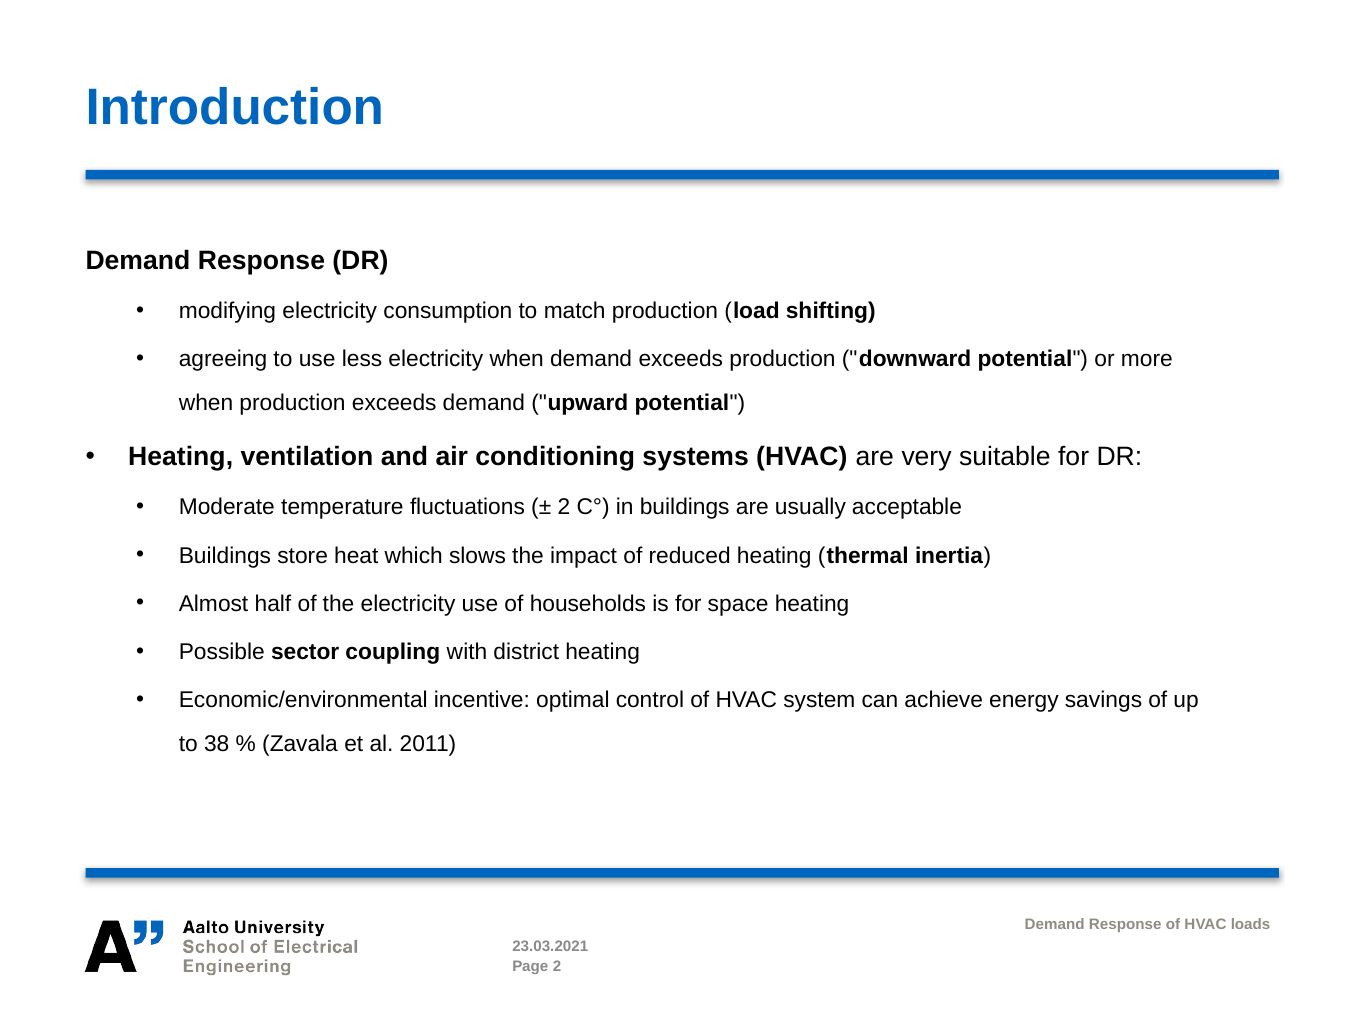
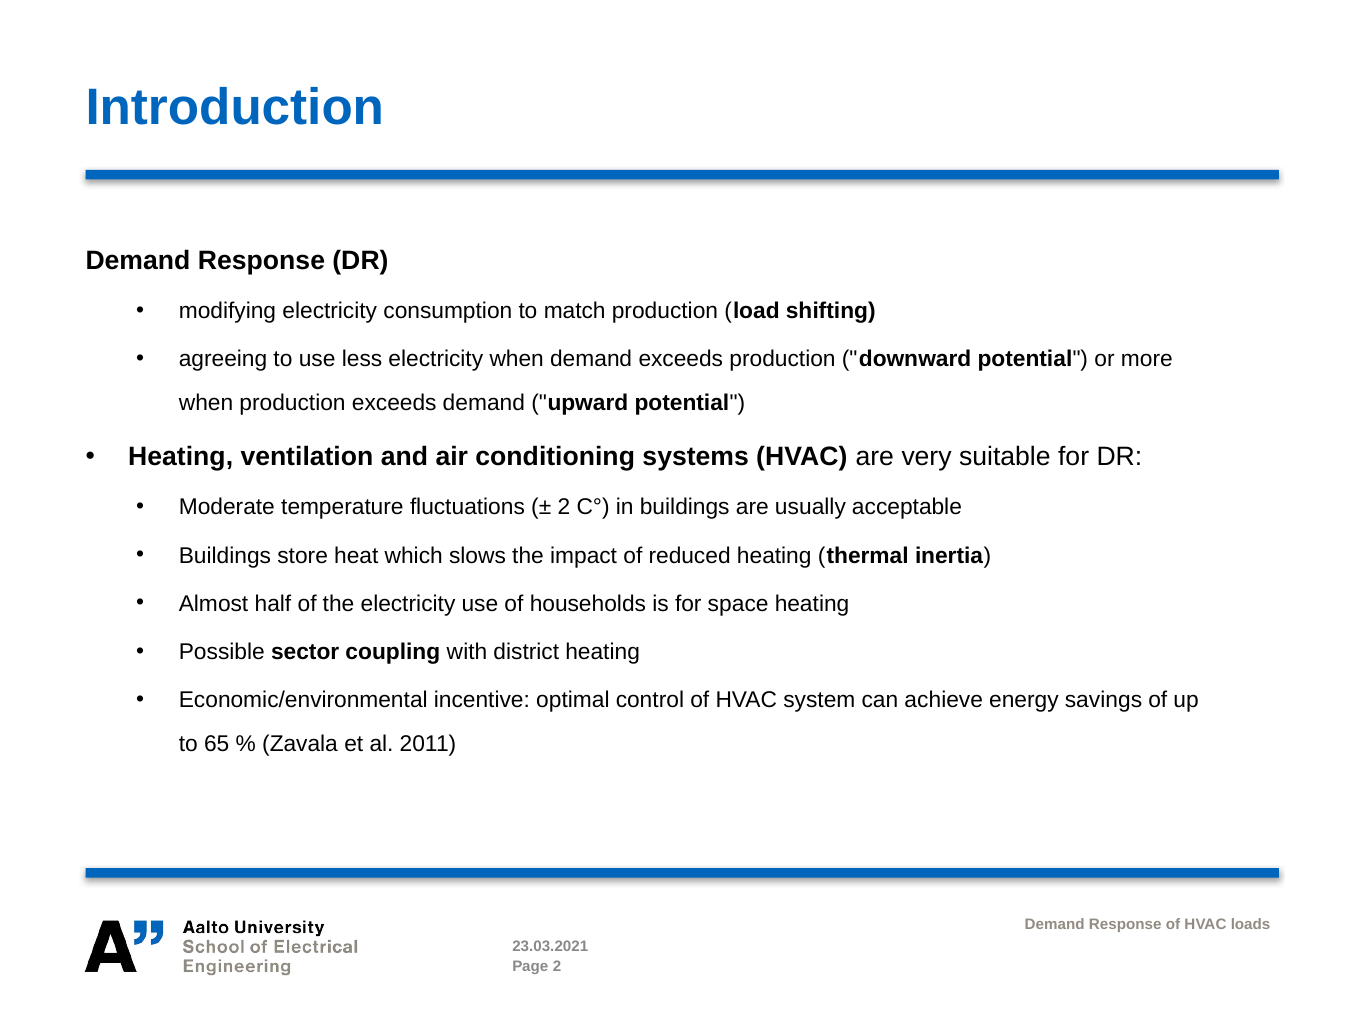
38: 38 -> 65 (217, 744)
